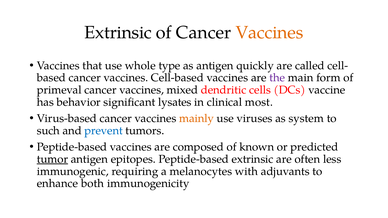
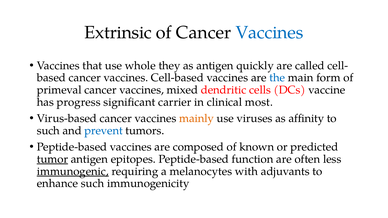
Vaccines colour: orange -> blue (269, 33)
type: type -> they (169, 66)
the colour: purple -> blue (277, 78)
behavior: behavior -> progress (79, 102)
lysates: lysates -> carrier (175, 102)
system: system -> affinity (306, 119)
Peptide-based extrinsic: extrinsic -> function (253, 159)
immunogenic underline: none -> present (73, 171)
enhance both: both -> such (93, 184)
